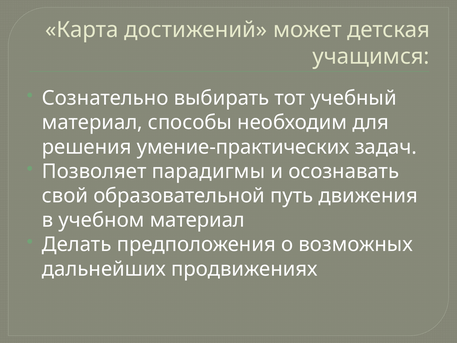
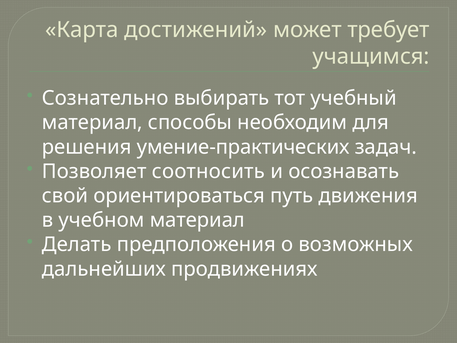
детская: детская -> требует (389, 30)
парадигмы: парадигмы -> соотносить (208, 171)
образовательной: образовательной -> ориентироваться (179, 196)
